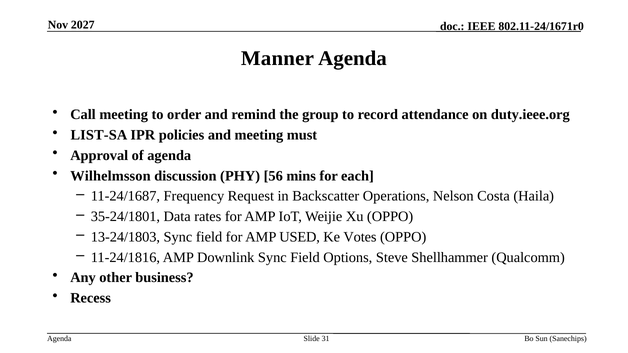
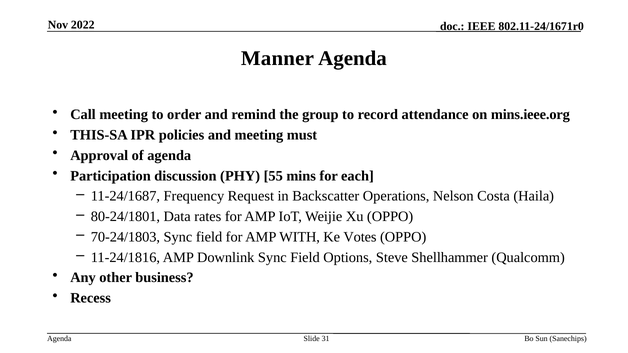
2027: 2027 -> 2022 (83, 25)
duty.ieee.org: duty.ieee.org -> mins.ieee.org (530, 115)
LIST-SA: LIST-SA -> THIS-SA (99, 135)
Wilhelmsson: Wilhelmsson -> Participation (111, 176)
56: 56 -> 55 (273, 176)
35-24/1801: 35-24/1801 -> 80-24/1801 (125, 217)
13-24/1803: 13-24/1803 -> 70-24/1803 (125, 237)
USED: USED -> WITH (300, 237)
